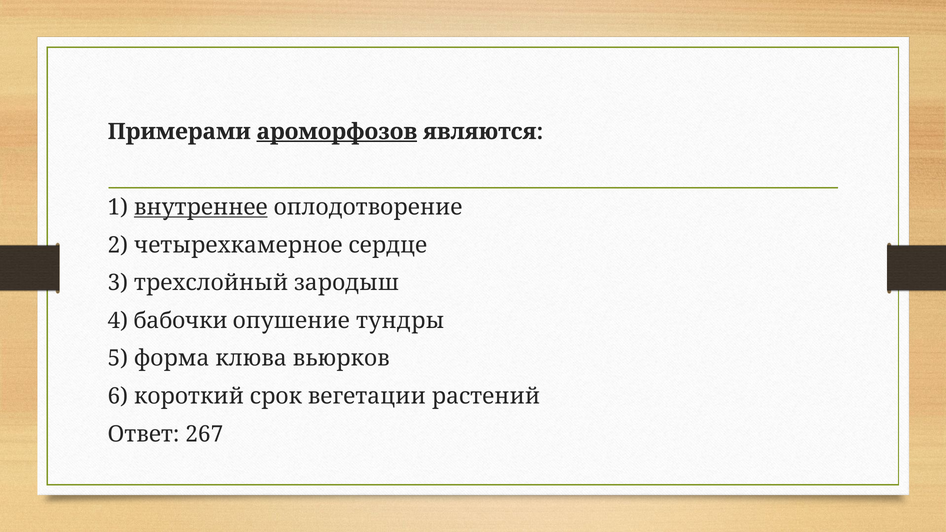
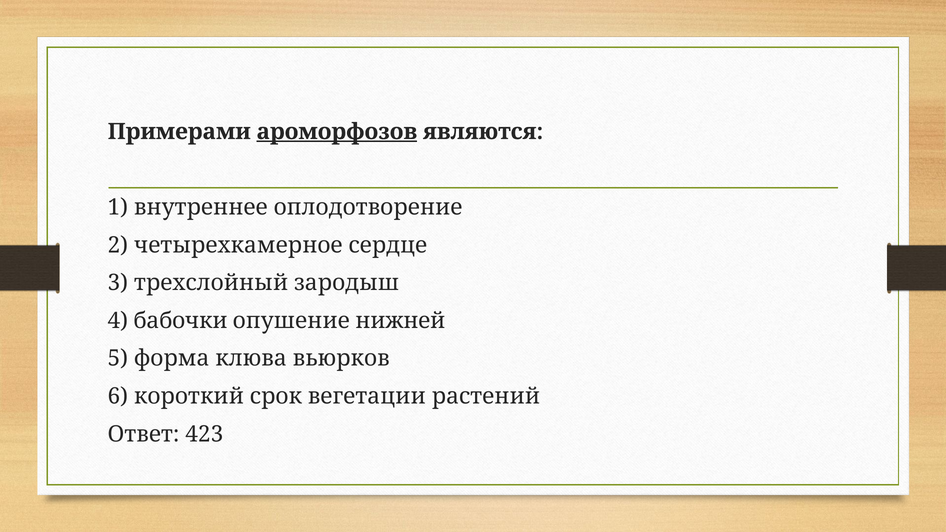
внутреннее underline: present -> none (201, 207)
тундры: тундры -> нижней (400, 321)
267: 267 -> 423 (204, 434)
